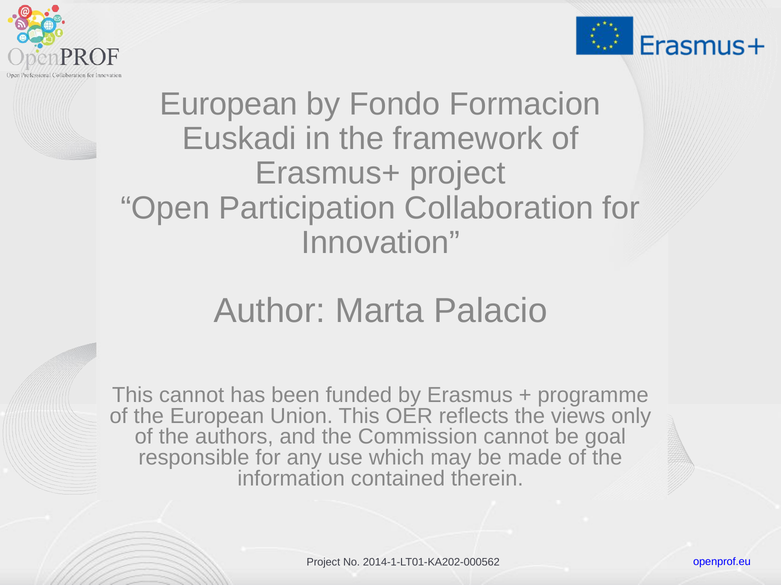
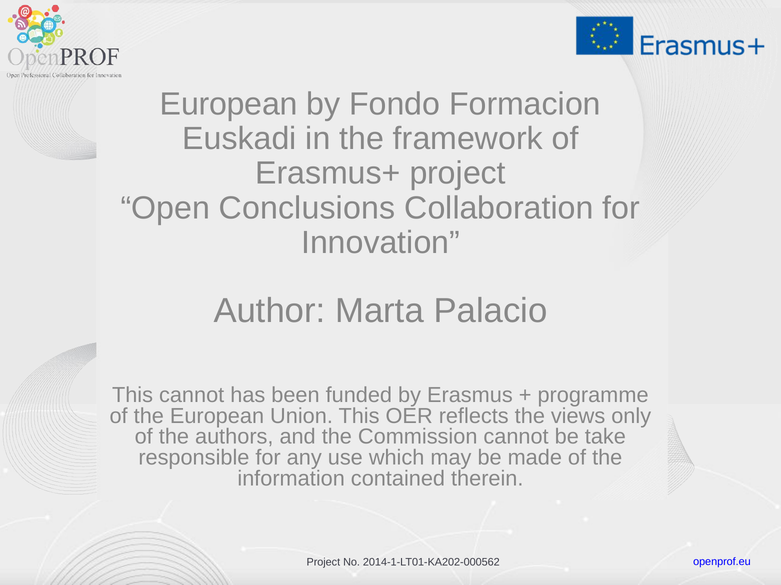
Participation: Participation -> Conclusions (307, 208)
goal: goal -> take (605, 437)
